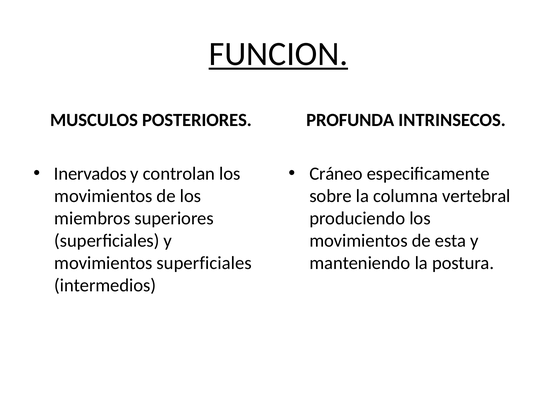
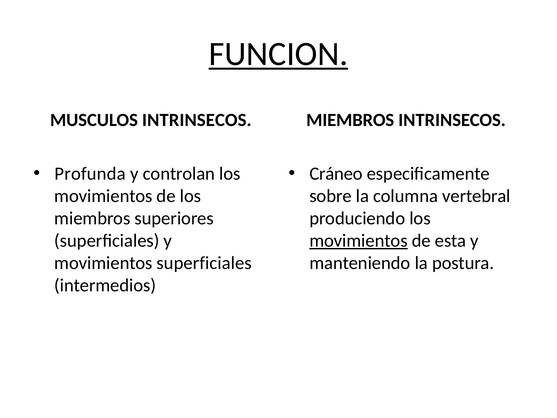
MUSCULOS POSTERIORES: POSTERIORES -> INTRINSECOS (197, 120)
PROFUNDA: PROFUNDA -> MIEMBROS (350, 120)
Inervados: Inervados -> Profunda (90, 174)
movimientos underline: none -> present (359, 241)
